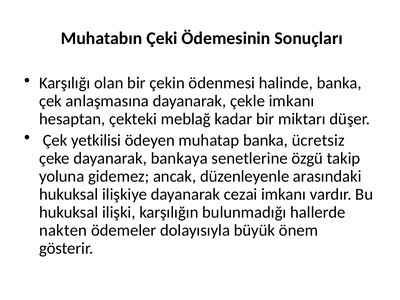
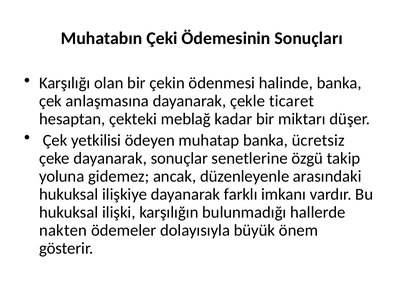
çekle imkanı: imkanı -> ticaret (292, 101)
bankaya: bankaya -> sonuçlar (179, 158)
cezai: cezai -> farklı (241, 194)
